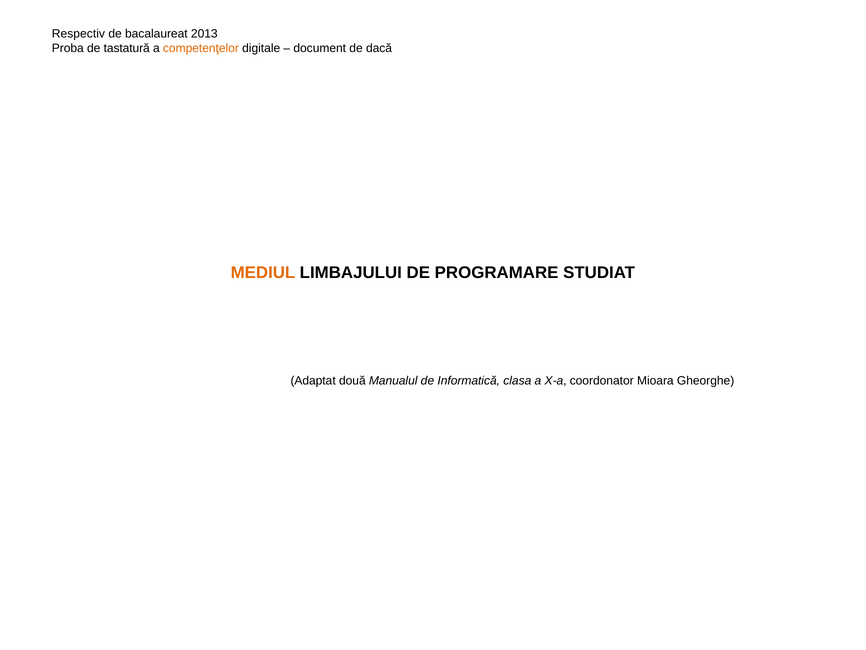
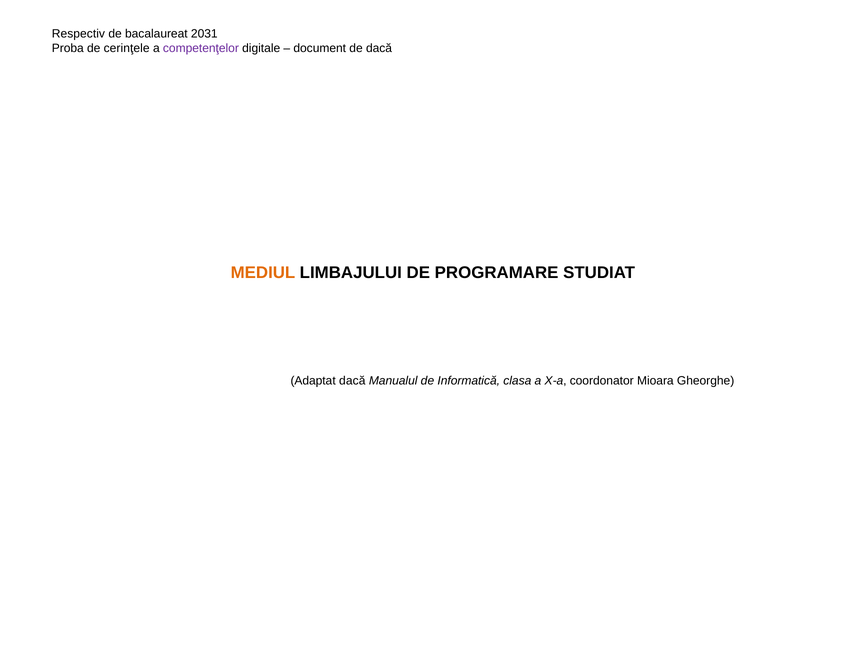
2013: 2013 -> 2031 (204, 34)
tastatură: tastatură -> cerinţele (127, 48)
competenţelor colour: orange -> purple (201, 48)
Adaptat două: două -> dacă (352, 380)
